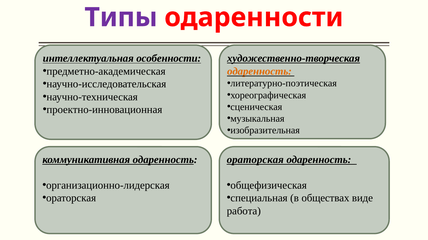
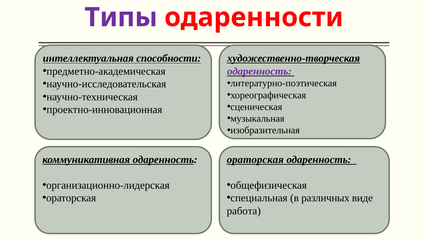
особенности: особенности -> способности (169, 59)
одаренность colour: orange -> purple (259, 71)
обществах: обществах -> различных (325, 199)
